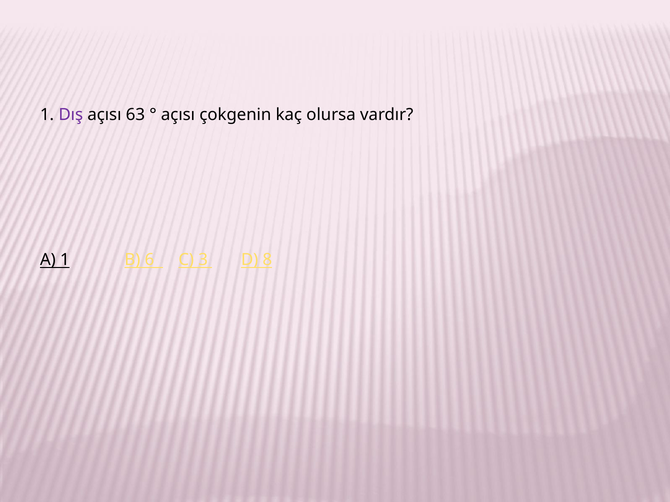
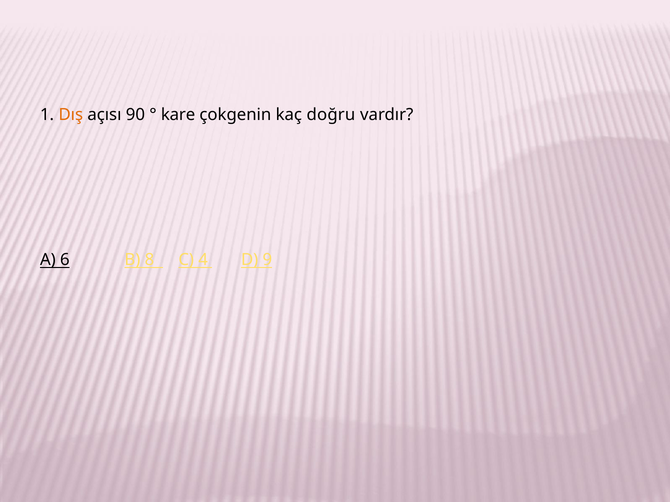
Dış colour: purple -> orange (71, 115)
63: 63 -> 90 (135, 115)
açısı: açısı -> kare (178, 115)
olursa: olursa -> doğru (331, 115)
A 1: 1 -> 6 (65, 260)
6: 6 -> 8 (149, 260)
3: 3 -> 4 (203, 260)
8: 8 -> 9 (267, 260)
